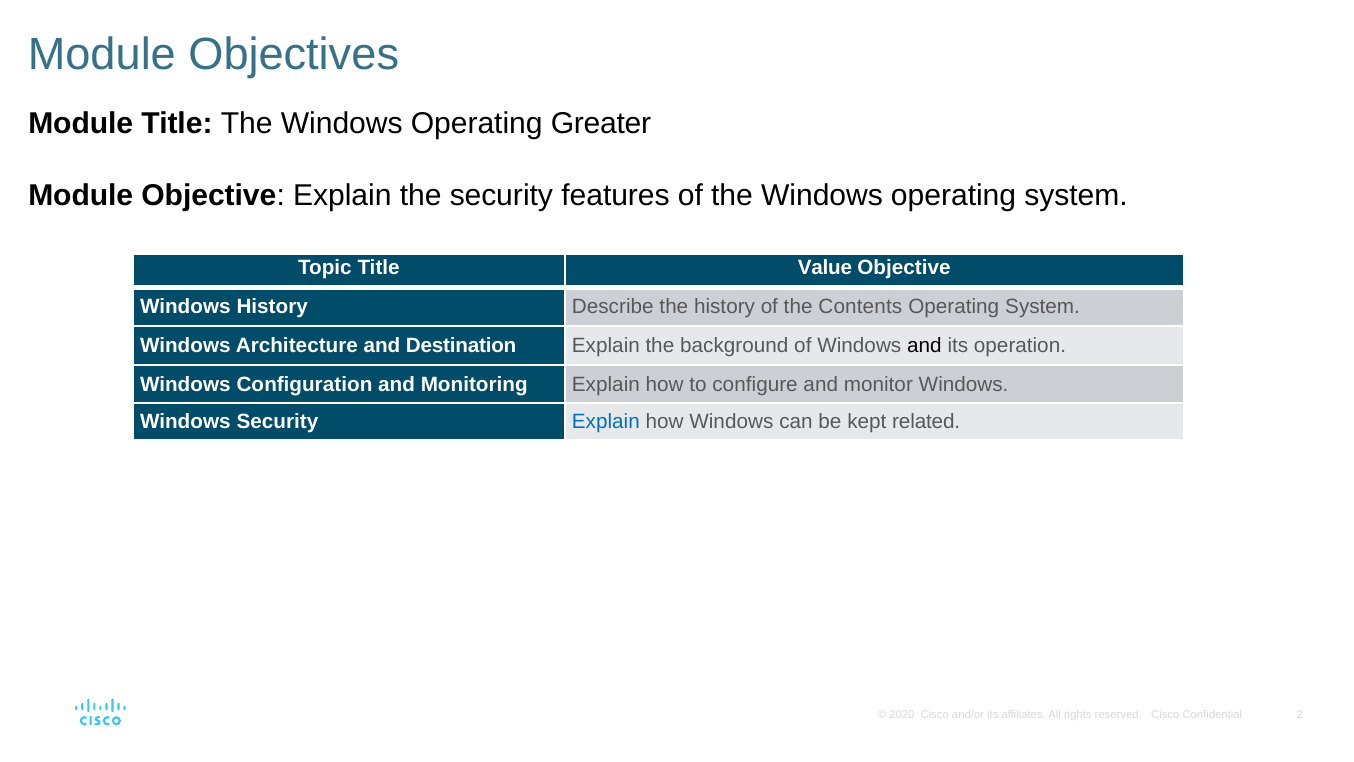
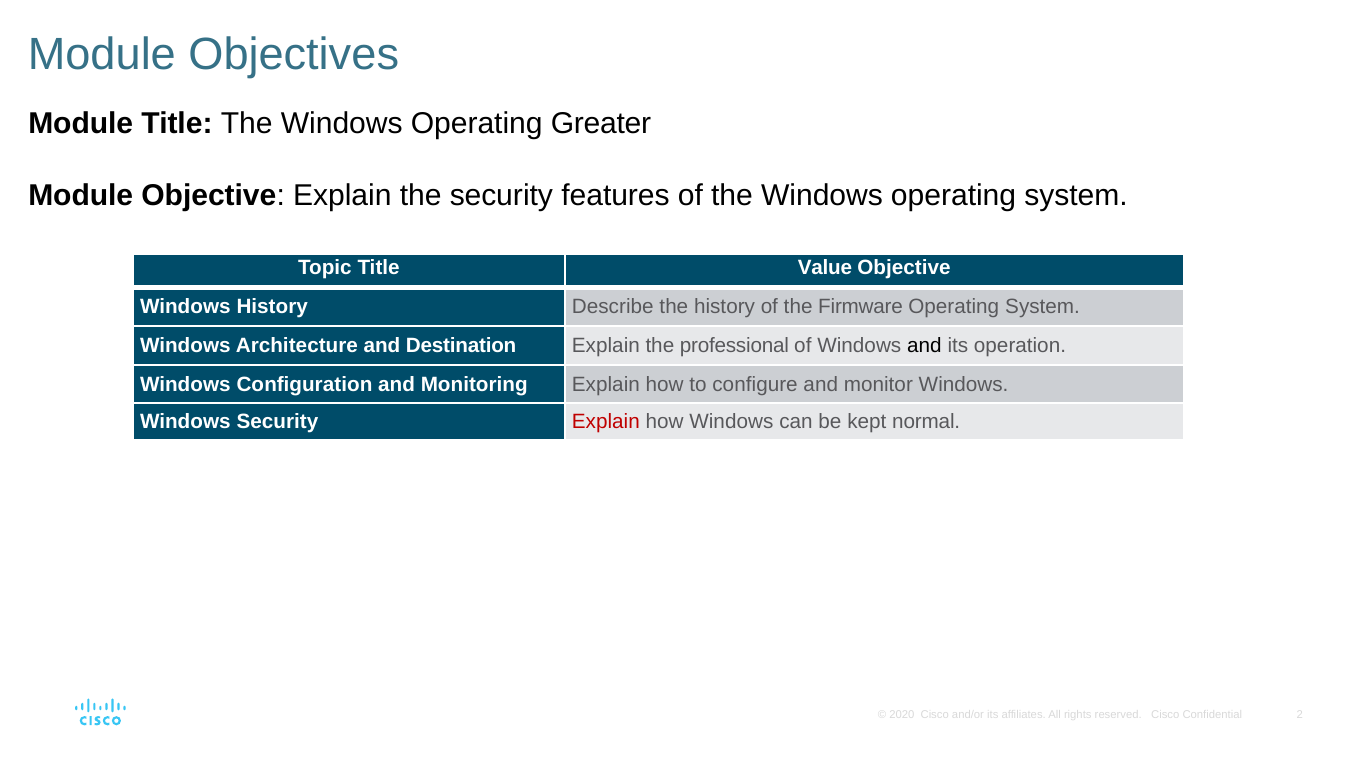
Contents: Contents -> Firmware (861, 307)
background: background -> professional (734, 346)
Explain colour: blue -> red (606, 422)
related: related -> normal (926, 422)
